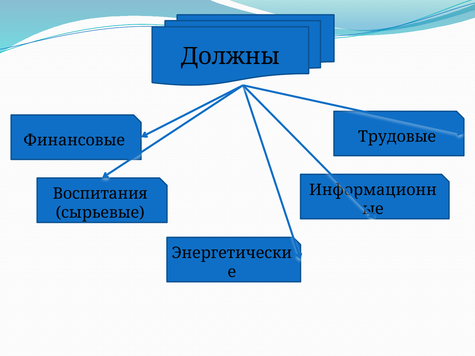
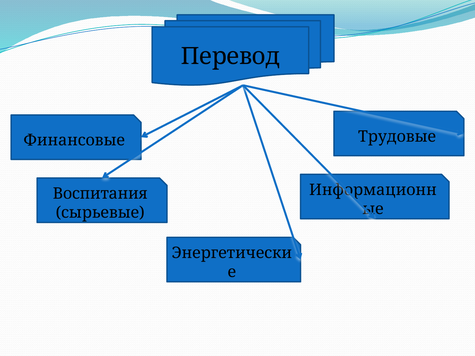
Должны: Должны -> Перевод (230, 56)
